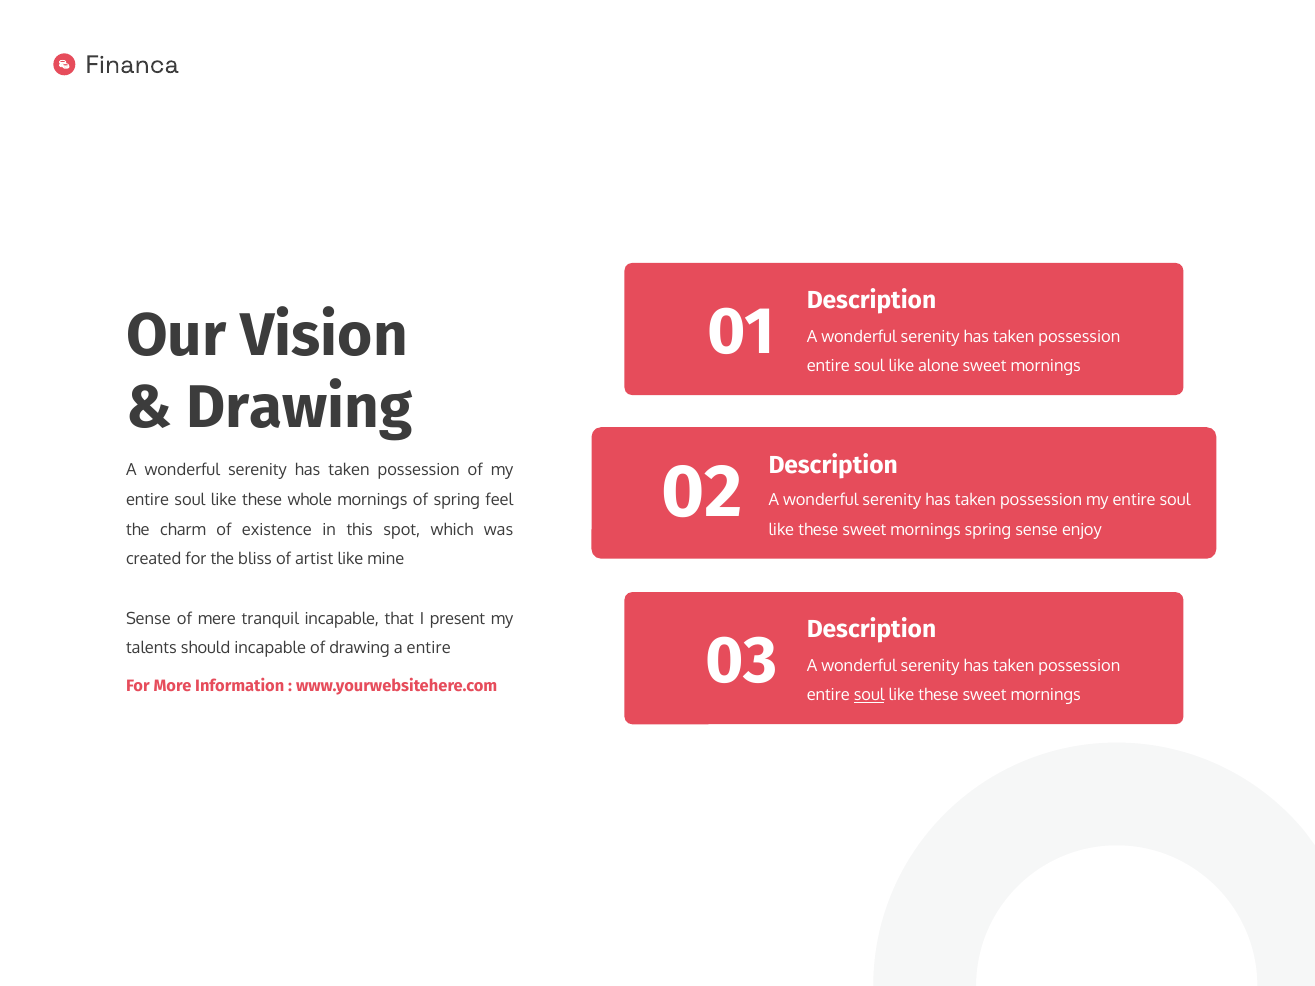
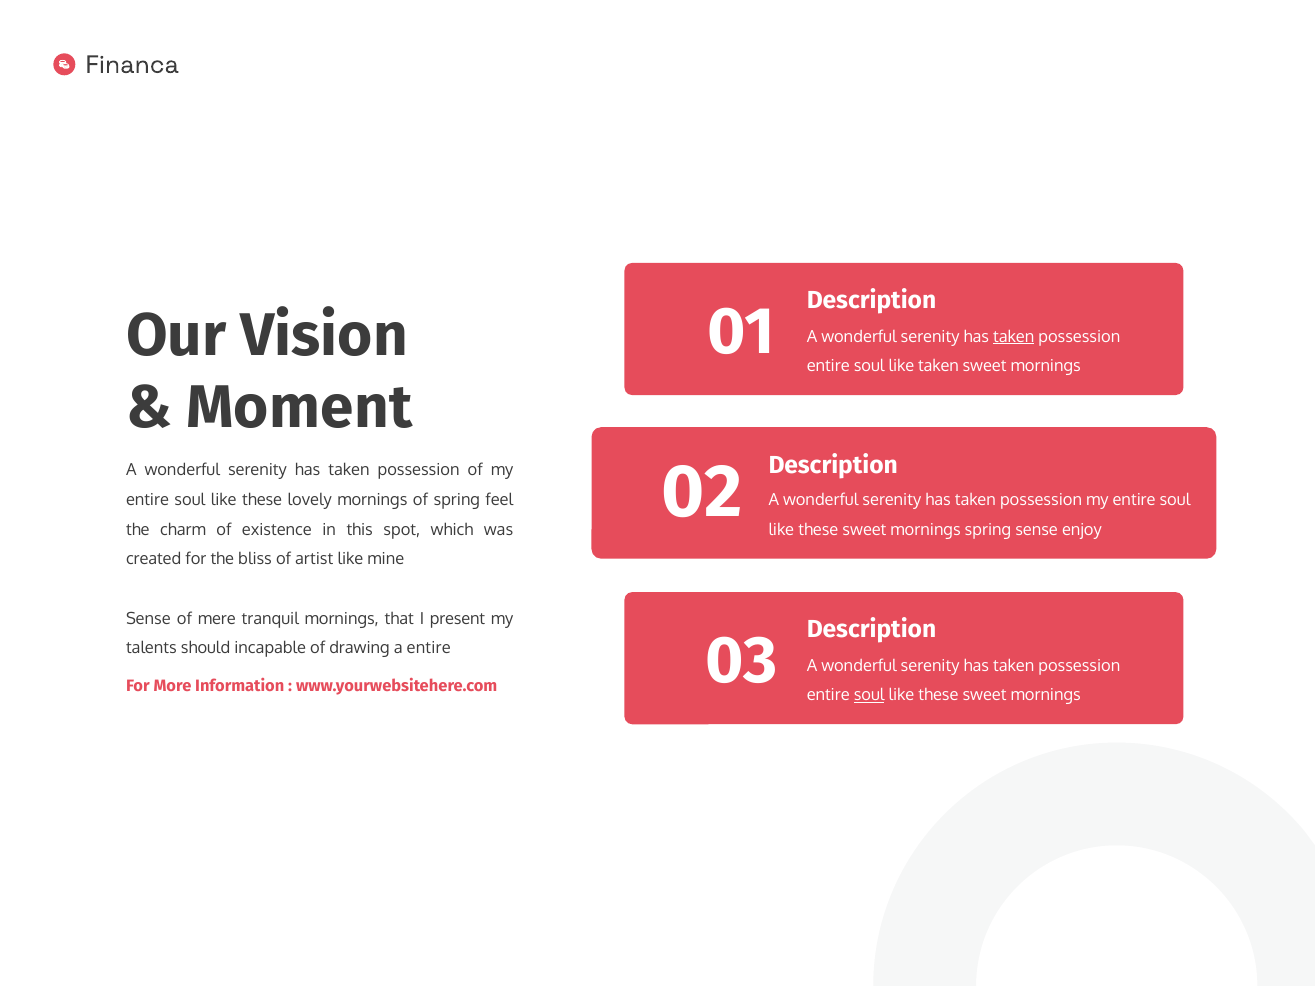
taken underline: none -> present (1014, 337)
like alone: alone -> taken (939, 366)
Drawing: Drawing -> Moment (299, 408)
whole: whole -> lovely (310, 500)
tranquil incapable: incapable -> mornings (342, 619)
